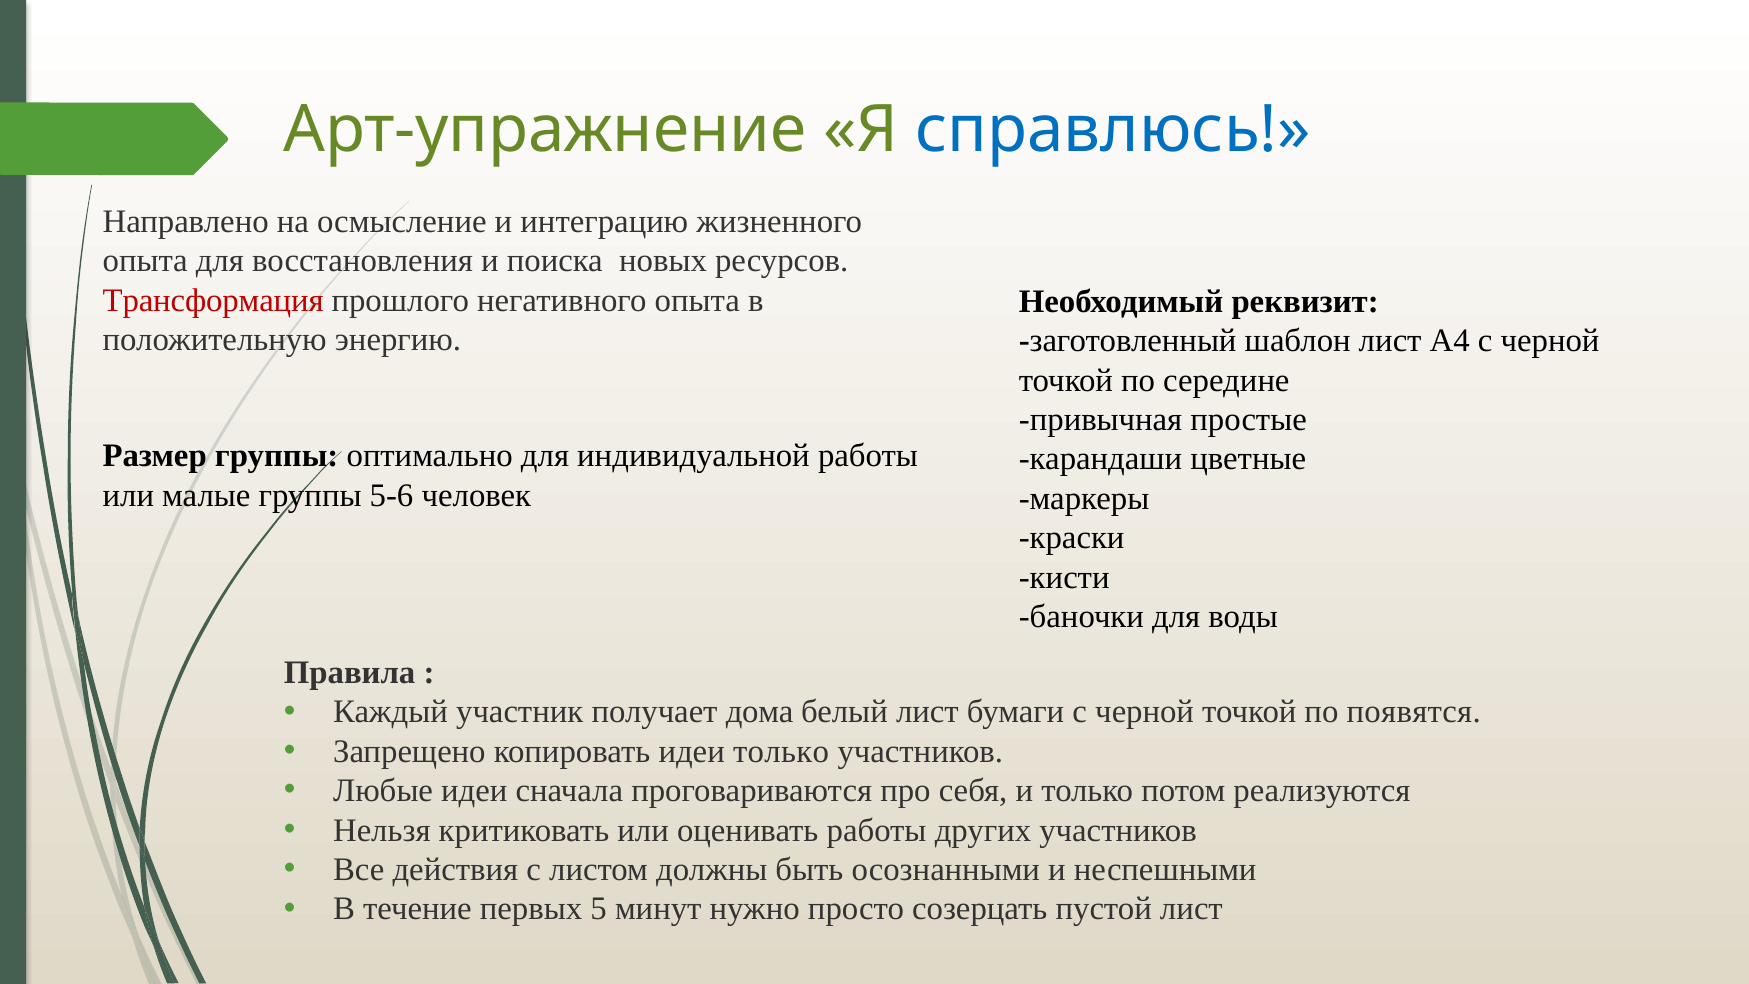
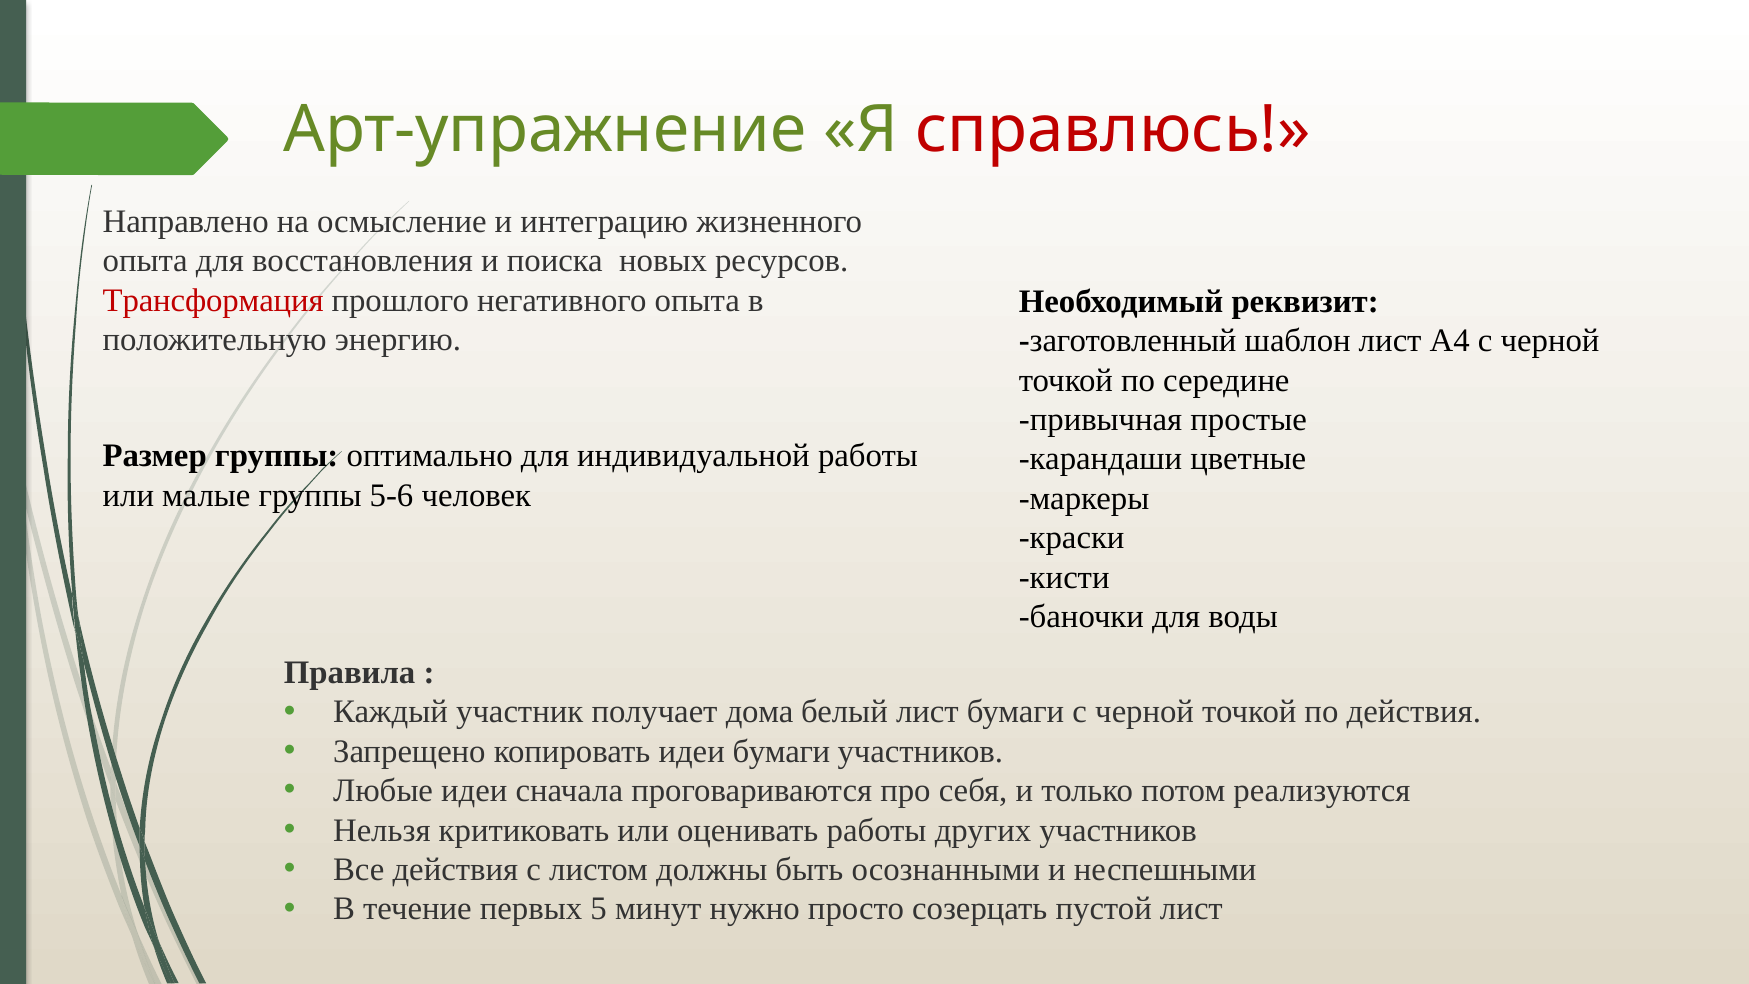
справлюсь colour: blue -> red (1113, 130)
по появятся: появятся -> действия (1414, 712)
идеи только: только -> бумаги (781, 751)
